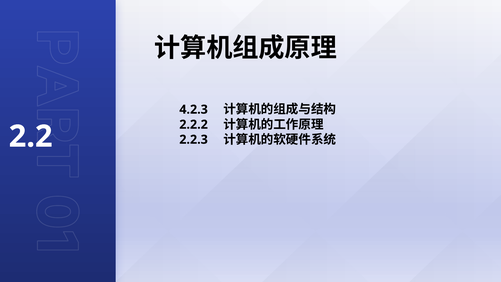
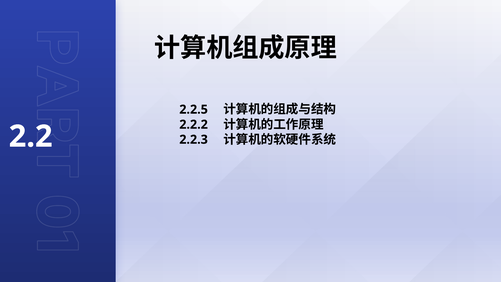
4.2.3: 4.2.3 -> 2.2.5 (194, 109)
